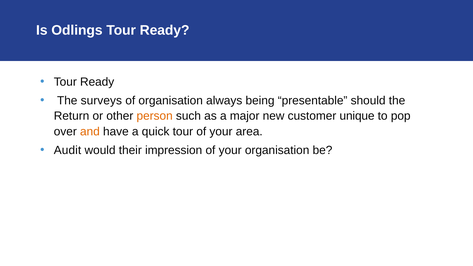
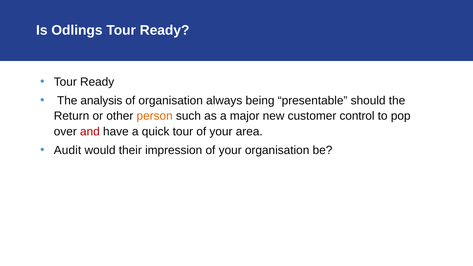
surveys: surveys -> analysis (101, 100)
unique: unique -> control (357, 116)
and colour: orange -> red (90, 132)
